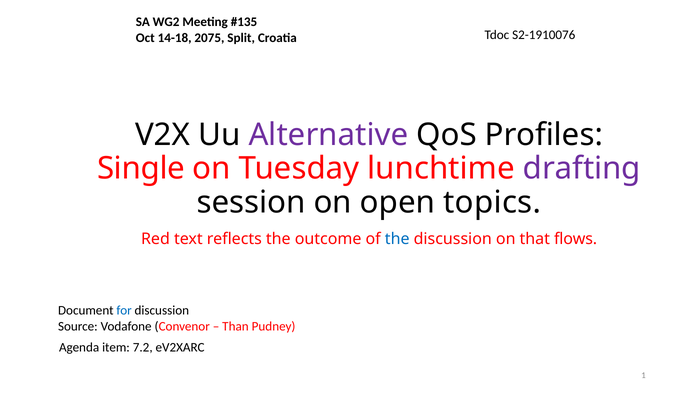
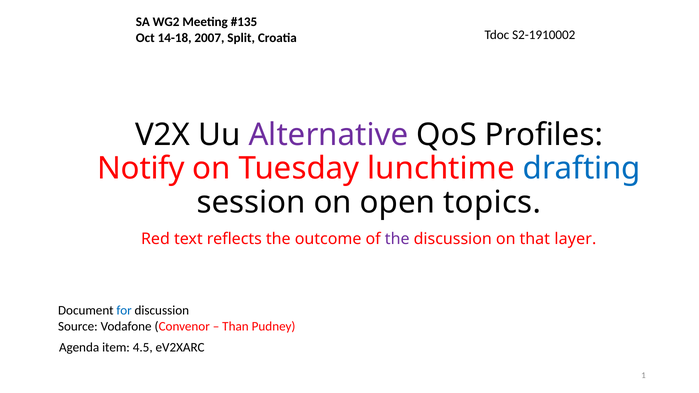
S2-1910076: S2-1910076 -> S2-1910002 (544, 35)
2075: 2075 -> 2007 (209, 38)
Single: Single -> Notify (141, 169)
drafting colour: purple -> blue (582, 169)
the colour: blue -> purple (397, 239)
flows: flows -> layer (575, 239)
7.2: 7.2 -> 4.5 (143, 348)
